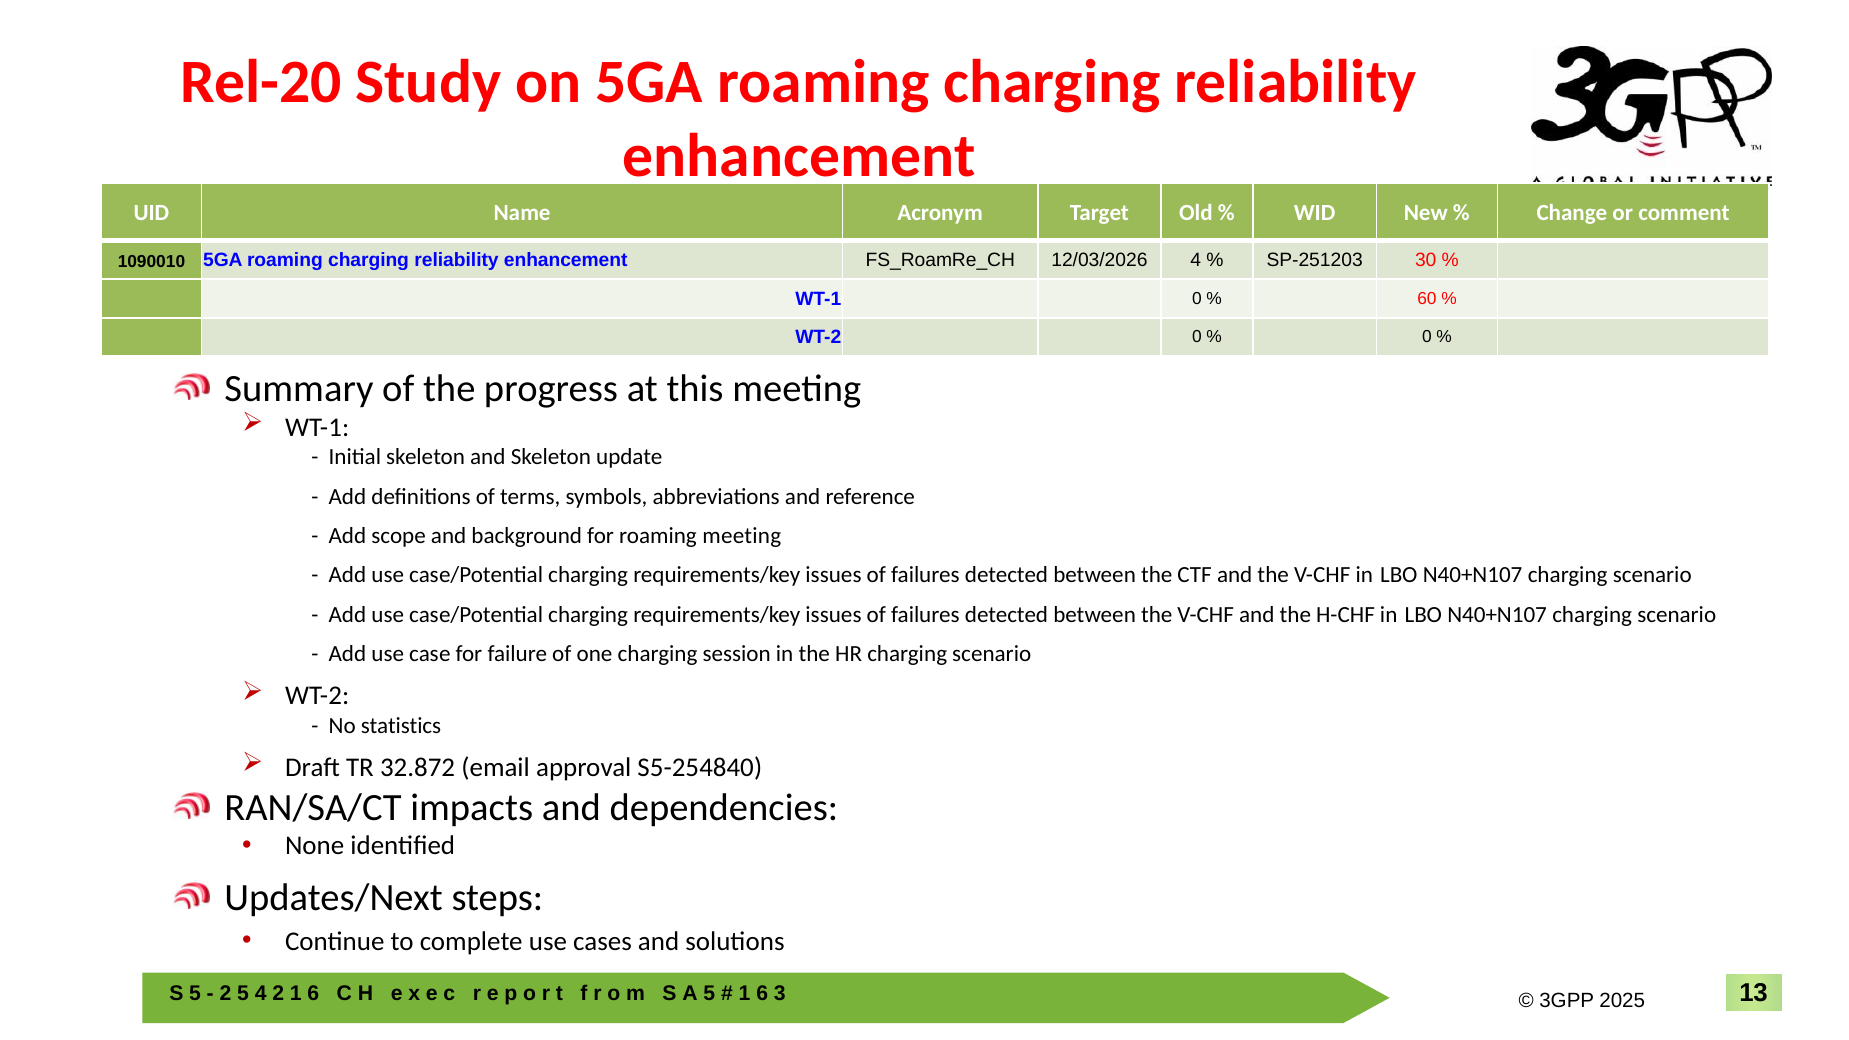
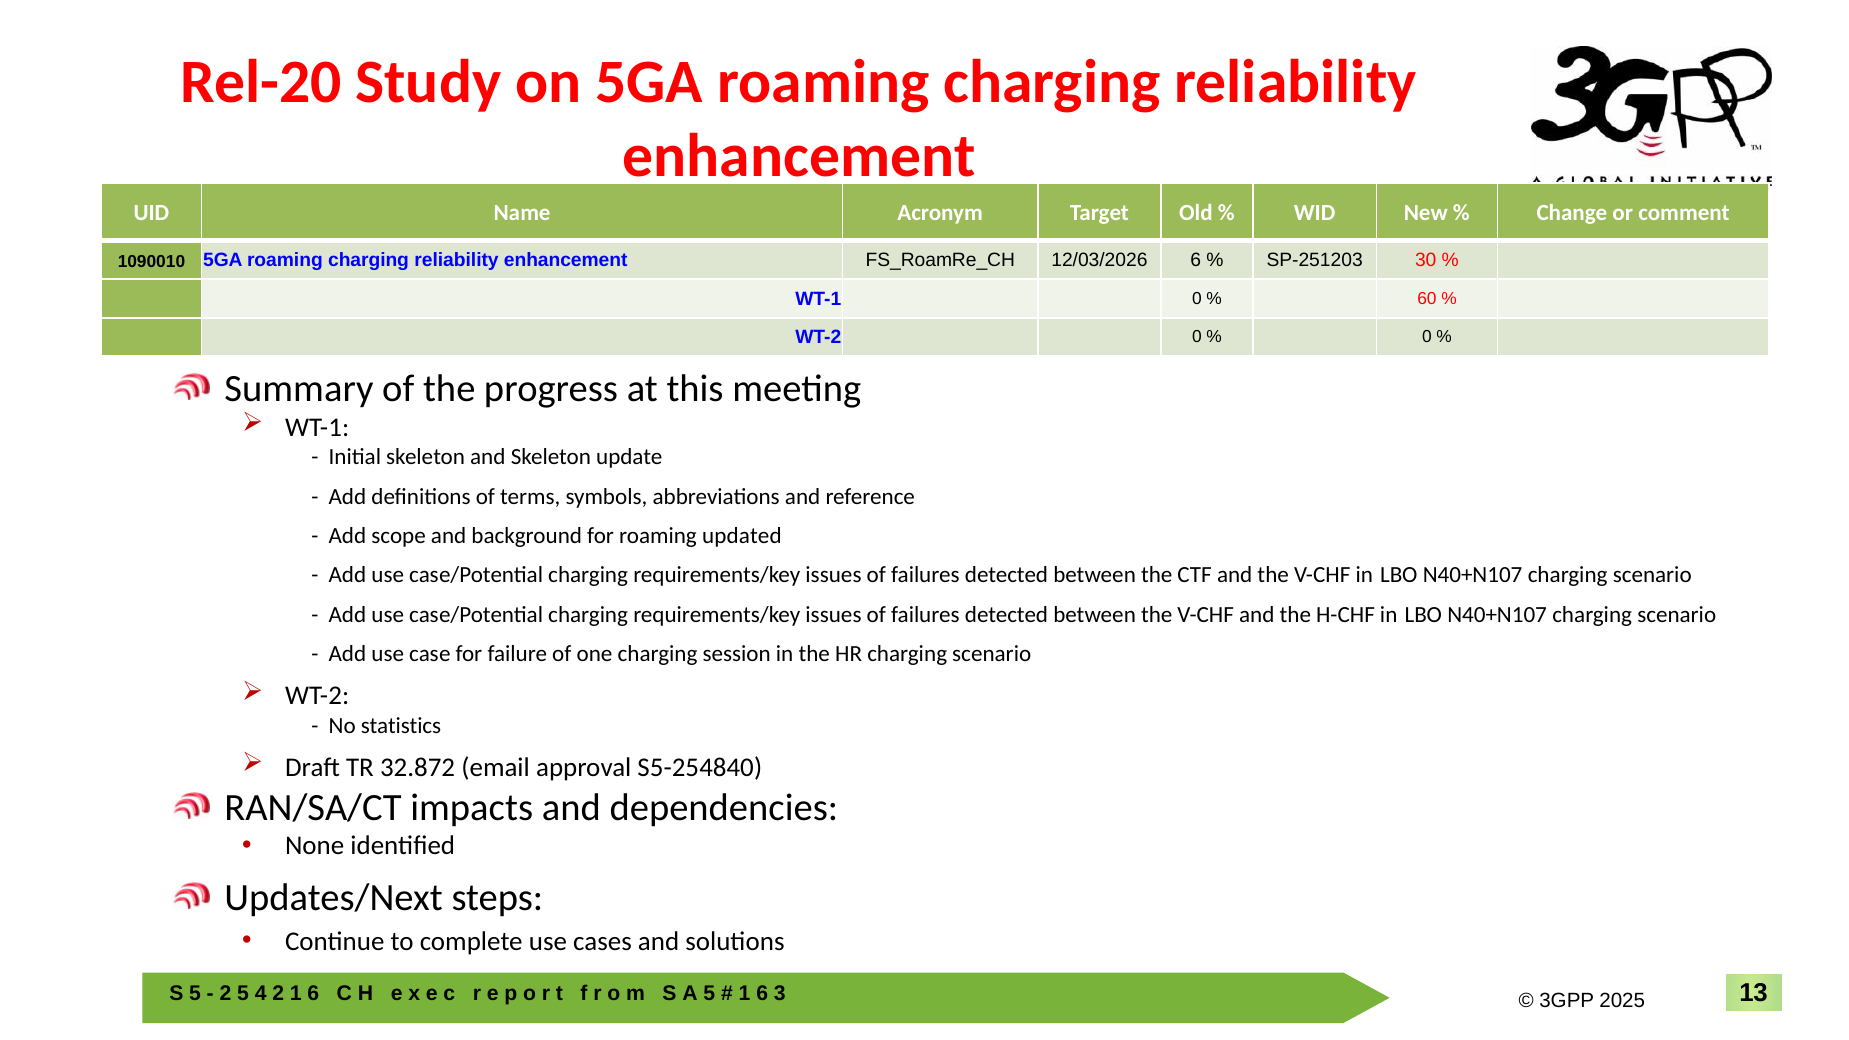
12/03/2026 4: 4 -> 6 (1196, 260)
roaming meeting: meeting -> updated (742, 536)
